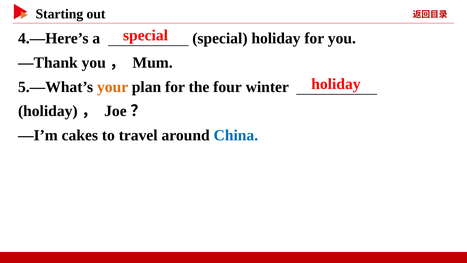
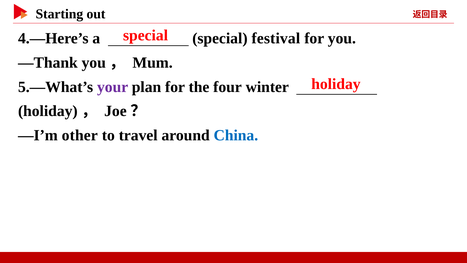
special holiday: holiday -> festival (276, 38)
your colour: orange -> purple (113, 87)
cakes: cakes -> other (80, 135)
